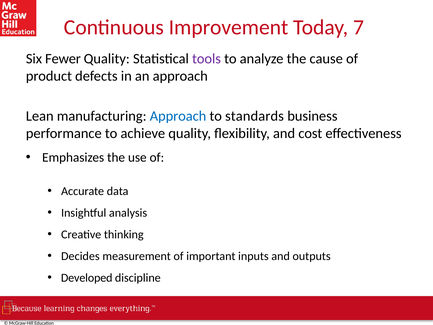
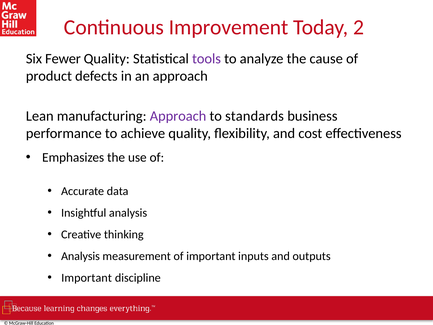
7: 7 -> 2 (359, 27)
Approach colour: blue -> purple (178, 116)
Decides: Decides -> Analysis (80, 256)
Developed: Developed -> Important (87, 278)
